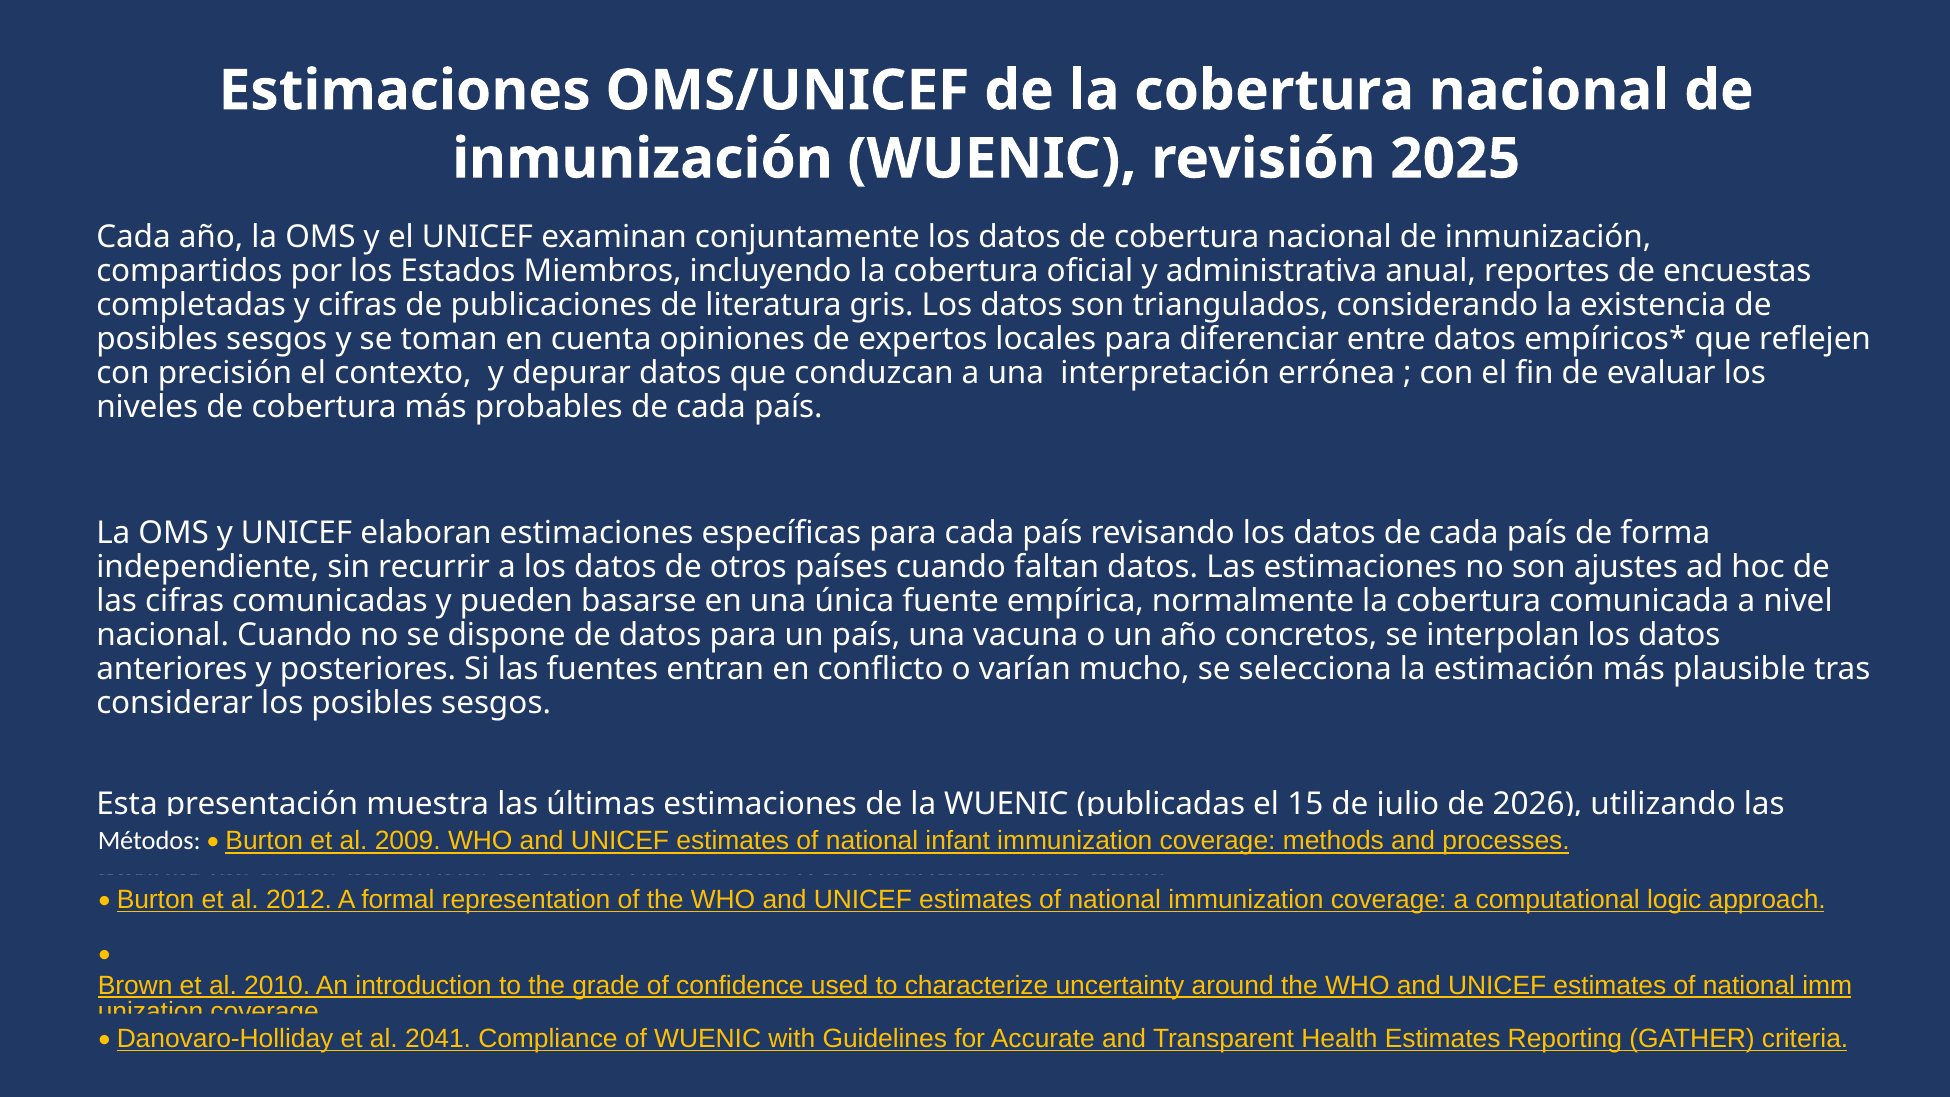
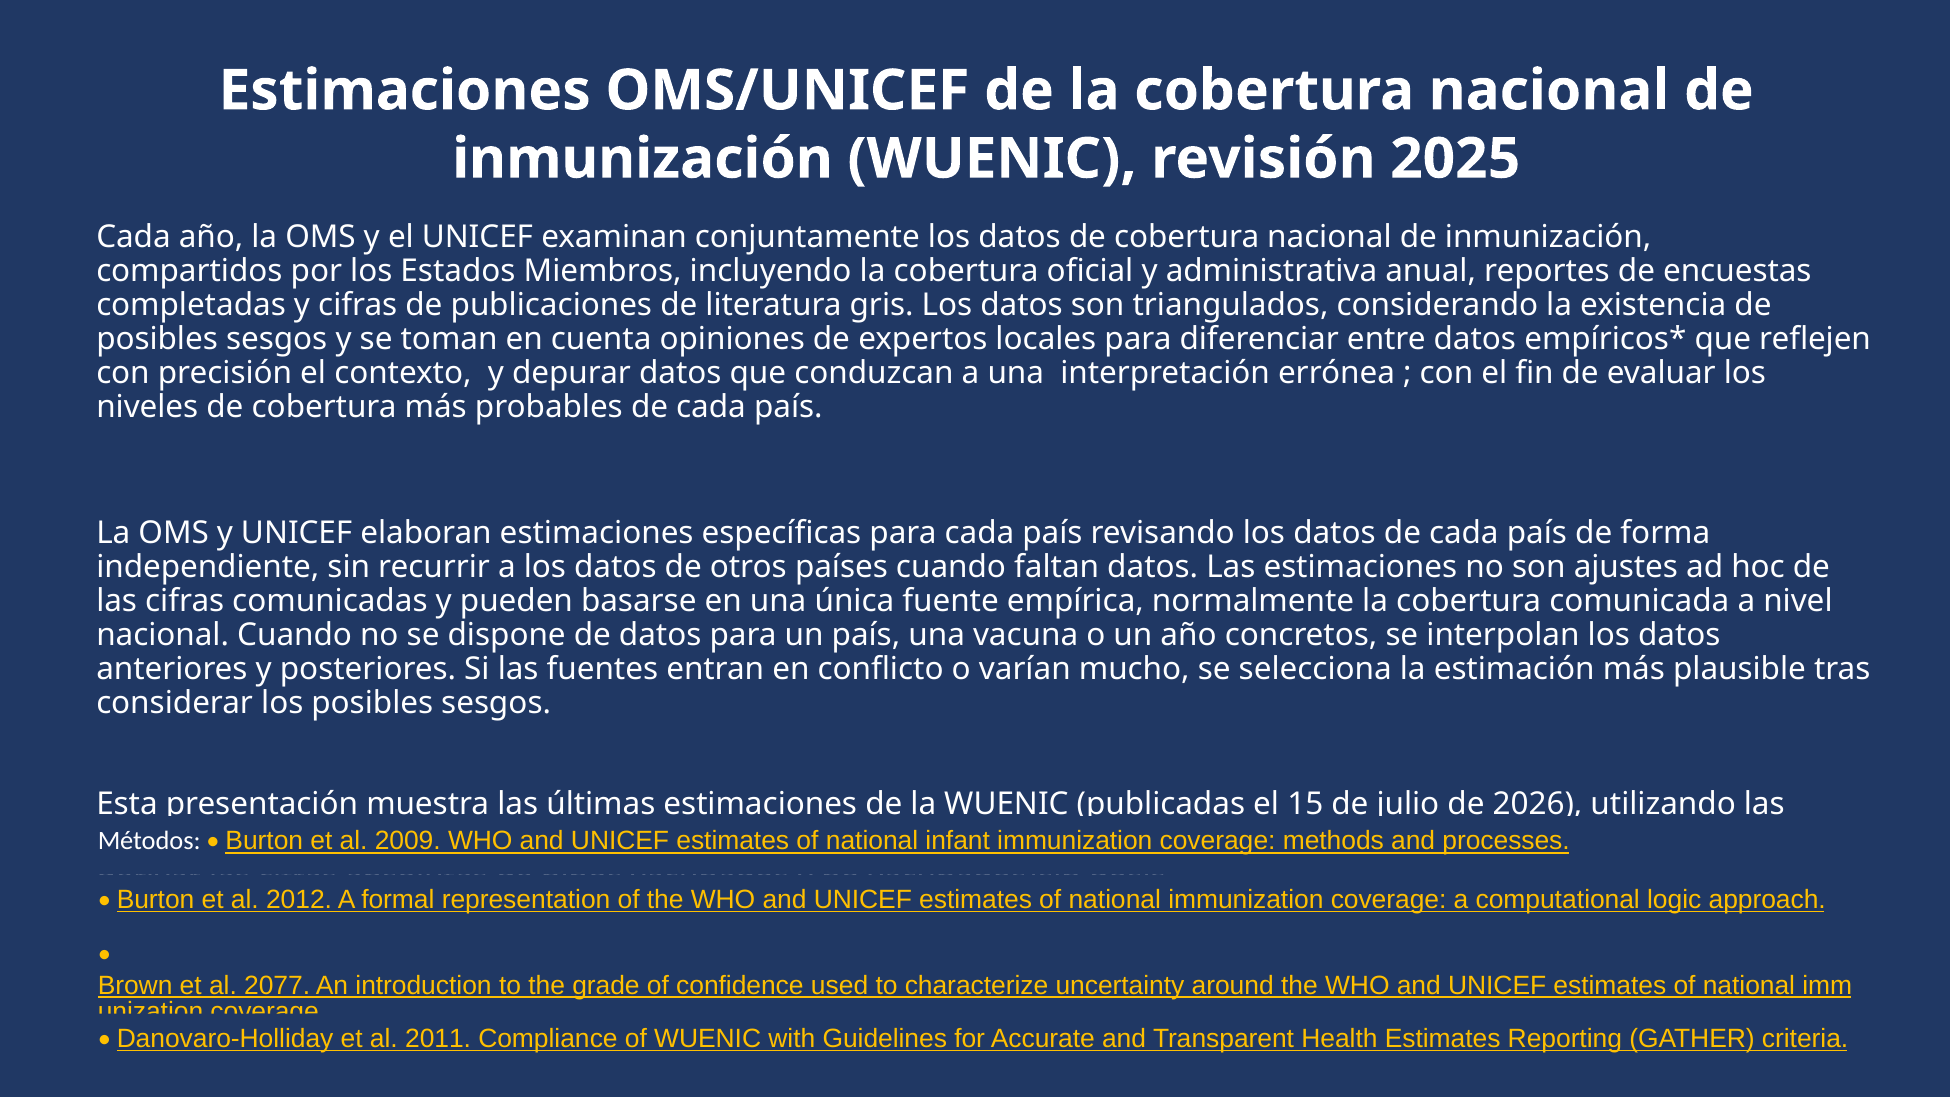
2010: 2010 -> 2077 (277, 985)
2041: 2041 -> 2011 (438, 1038)
